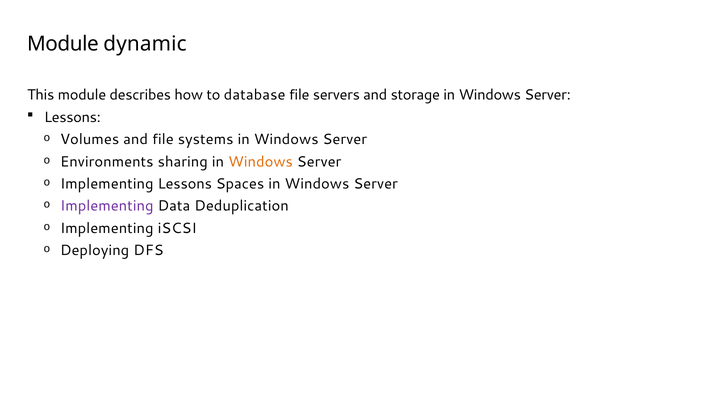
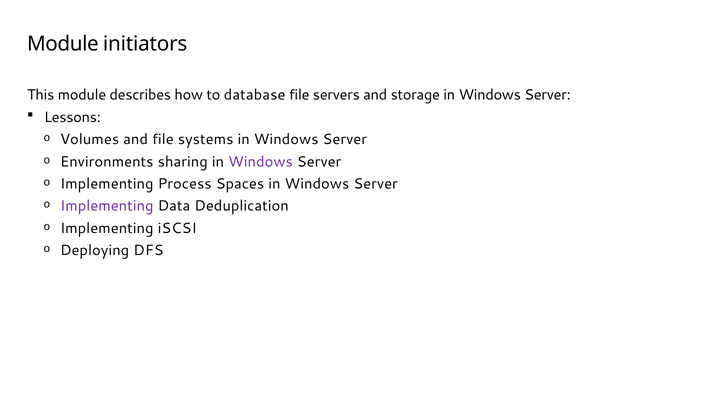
dynamic: dynamic -> initiators (145, 44)
Windows colour: orange -> purple (261, 161)
Implementing Lessons: Lessons -> Process (185, 184)
